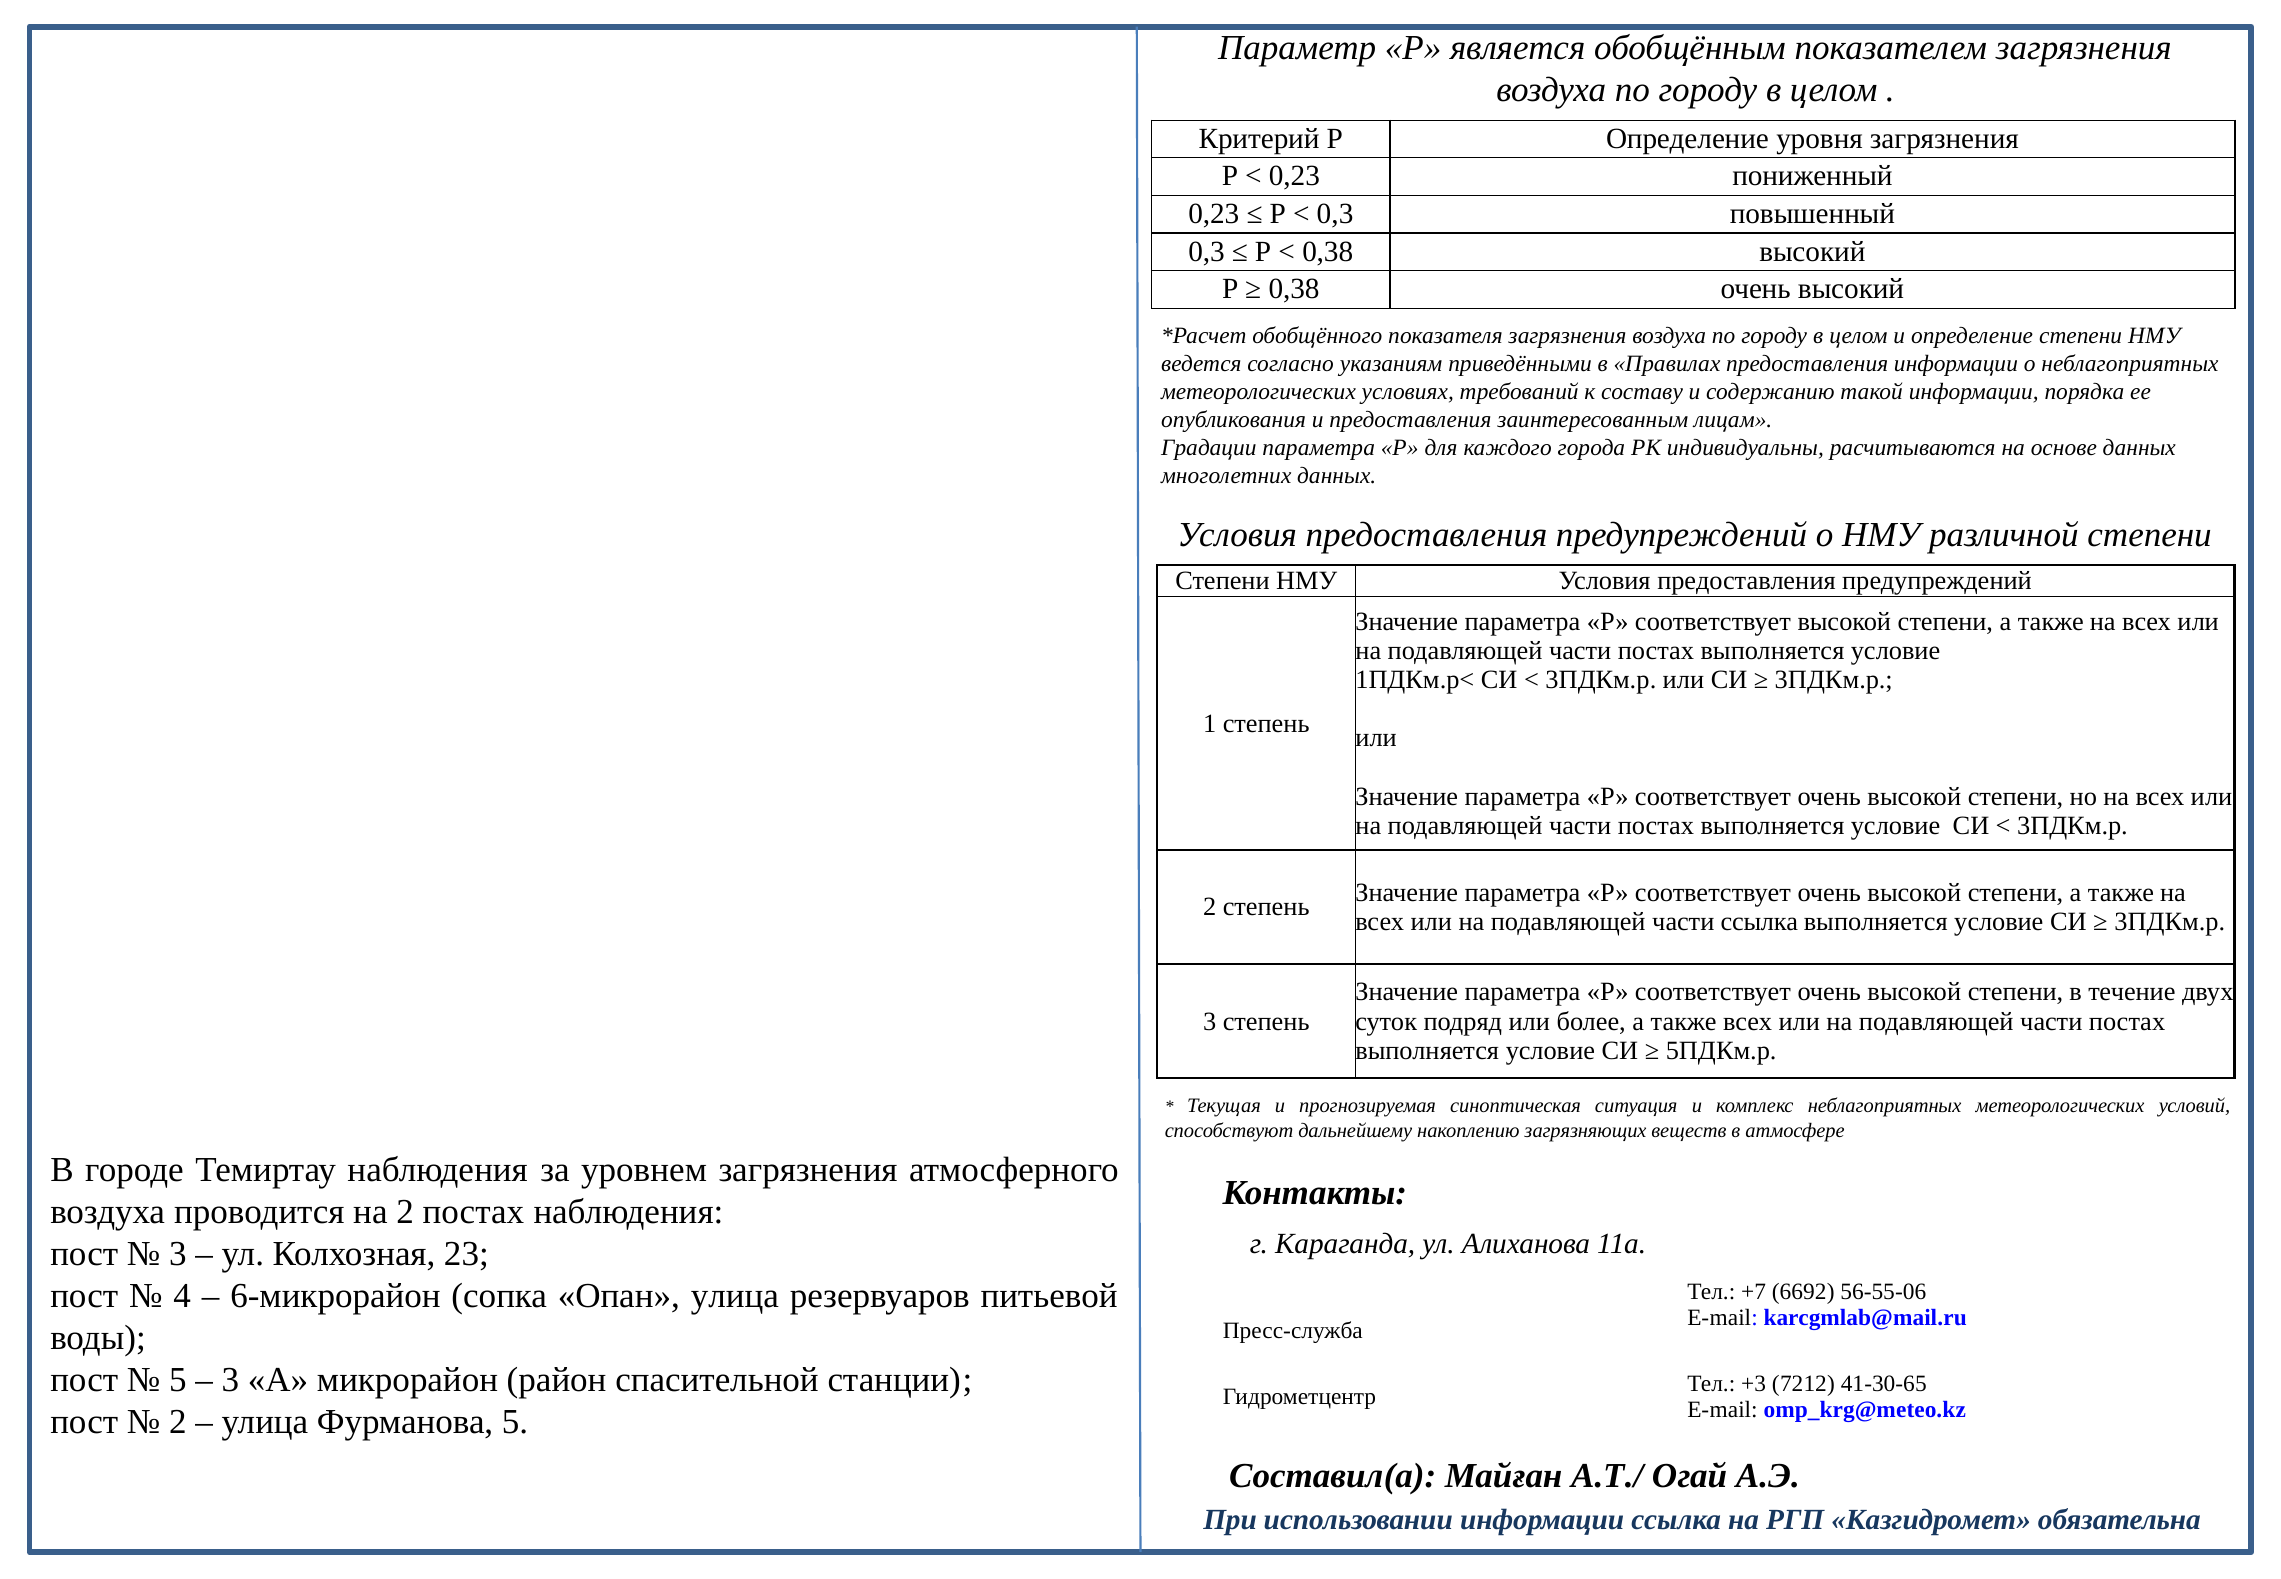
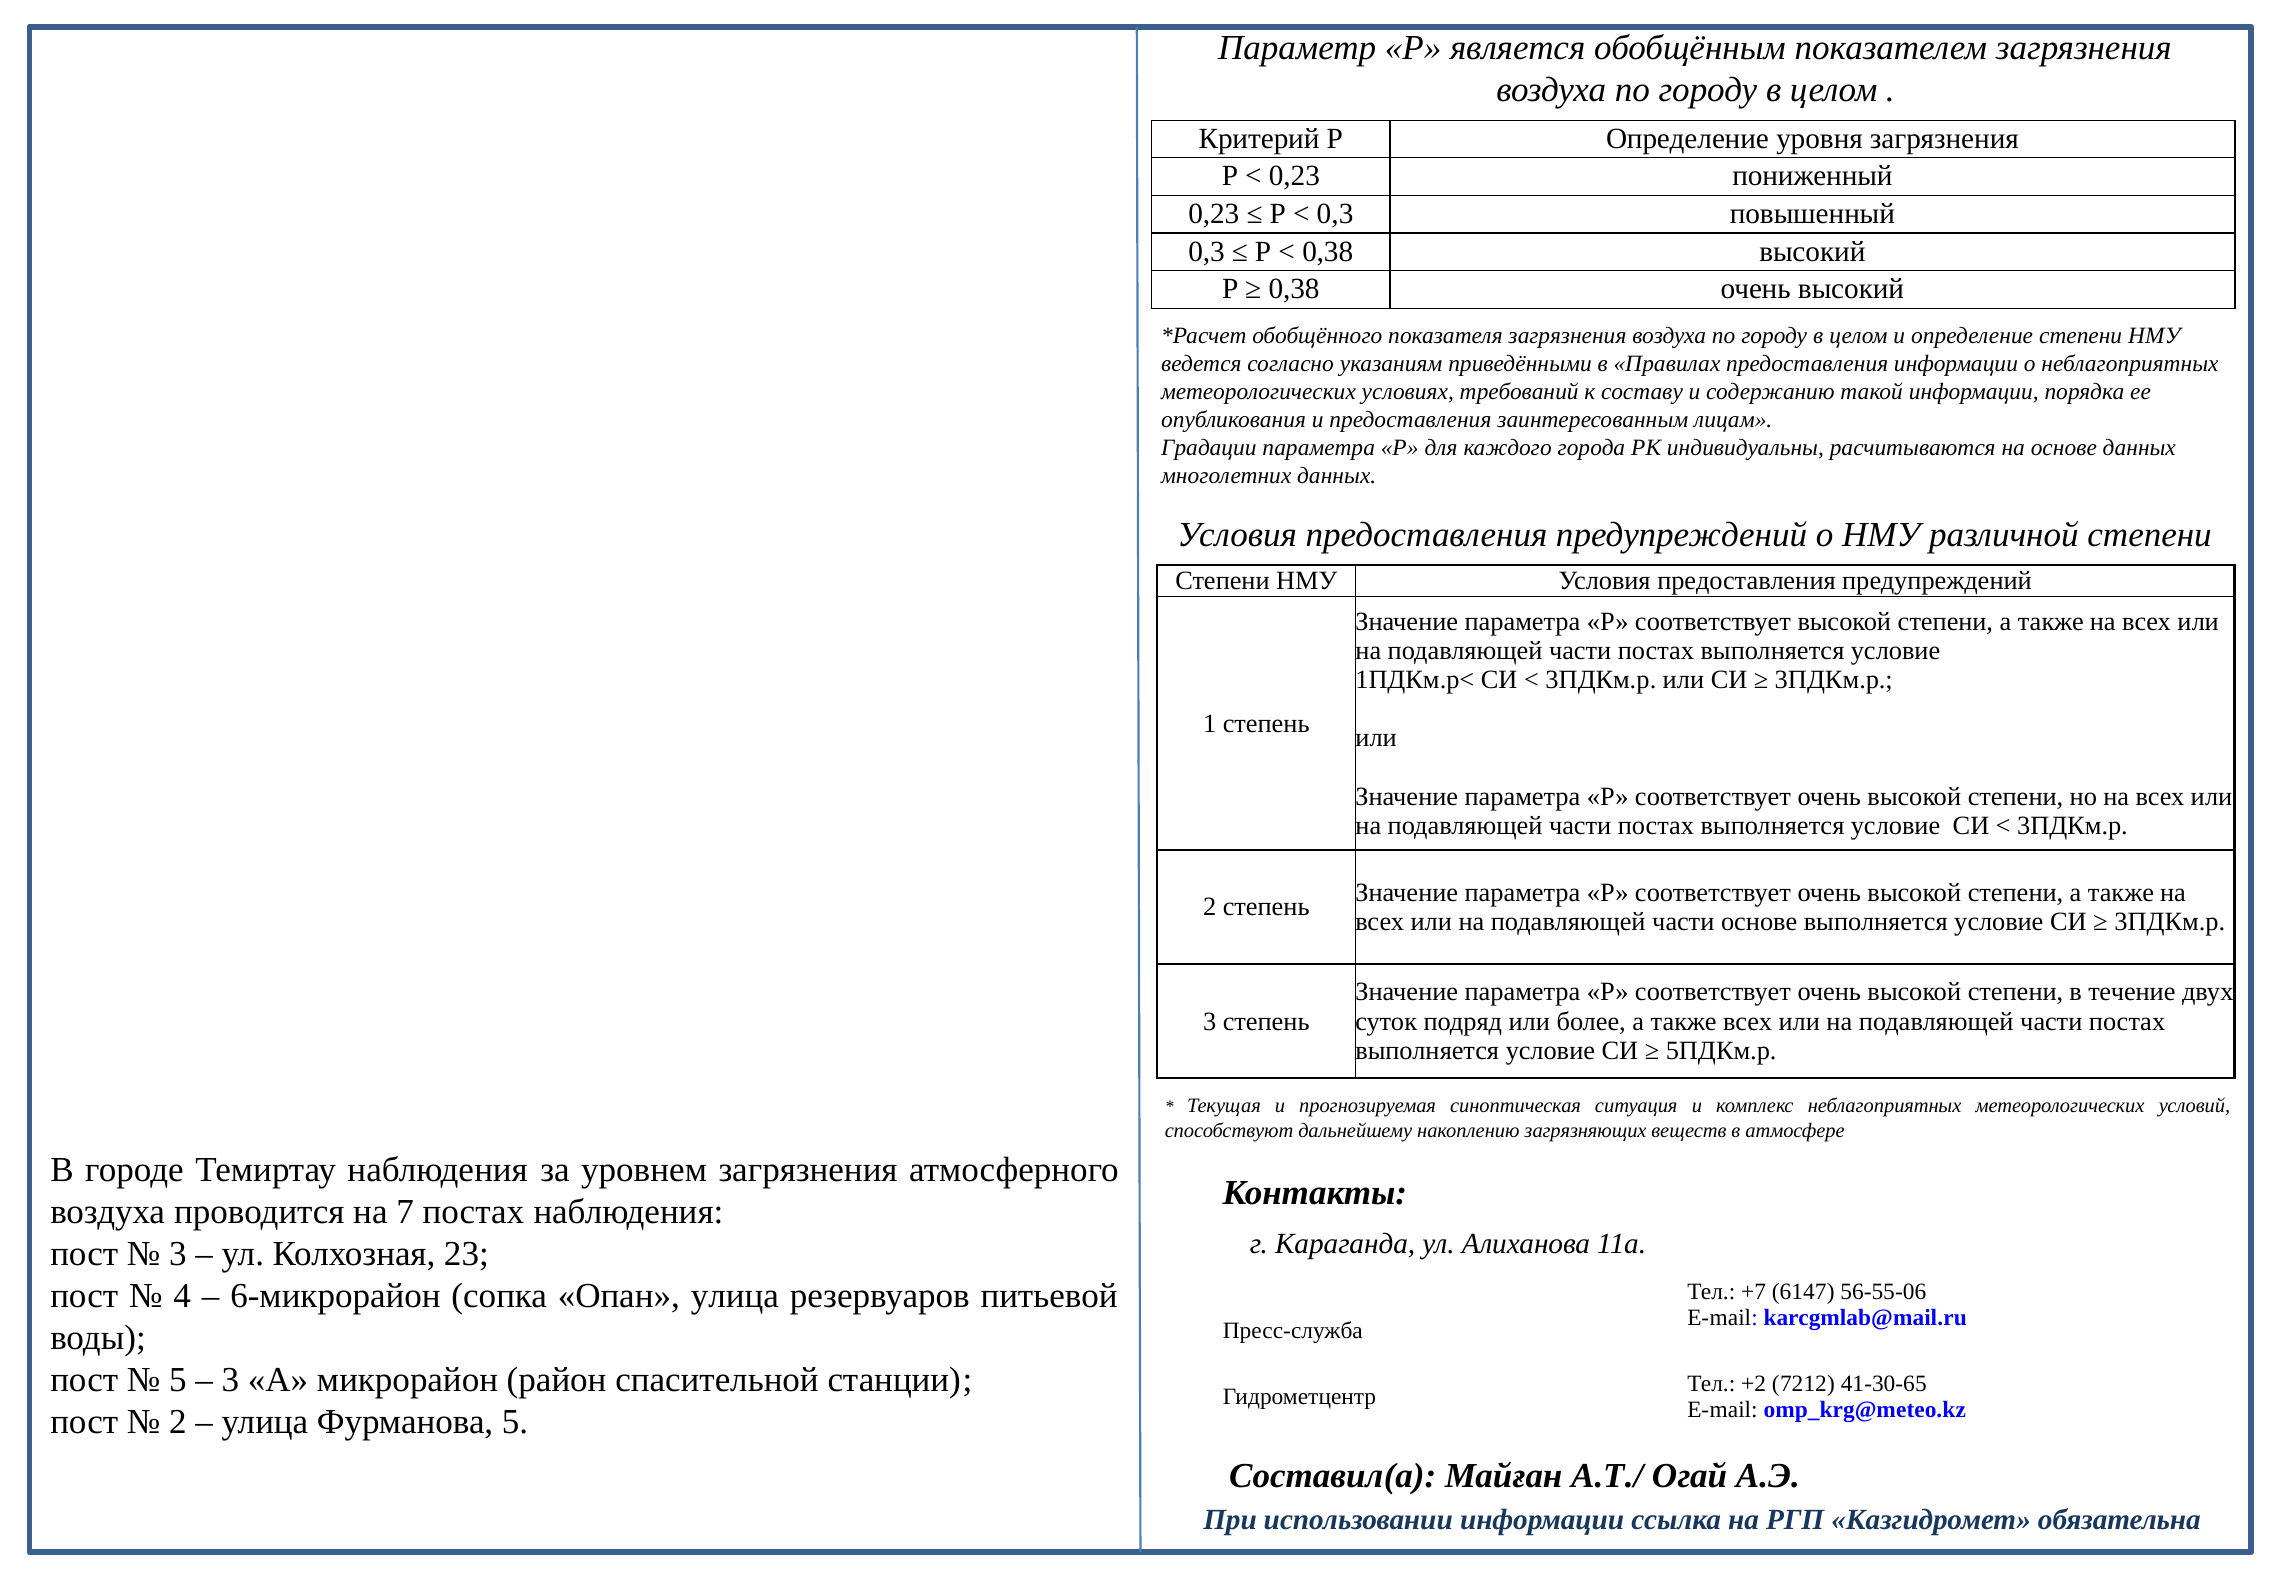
части ссылка: ссылка -> основе (1759, 922)
на 2: 2 -> 7 (405, 1212)
6692: 6692 -> 6147 (1803, 1292)
+3: +3 -> +2 (1754, 1384)
